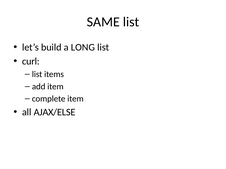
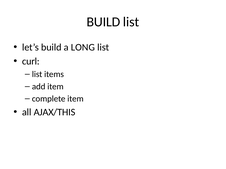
SAME: SAME -> BUILD (103, 22)
AJAX/ELSE: AJAX/ELSE -> AJAX/THIS (55, 112)
